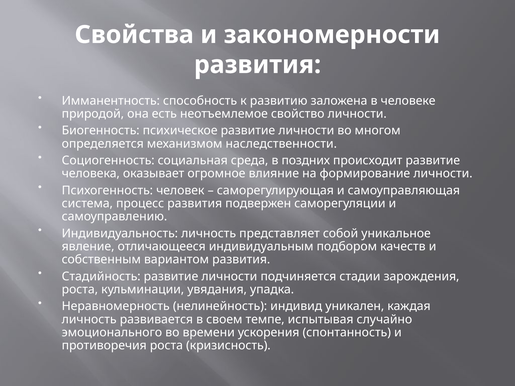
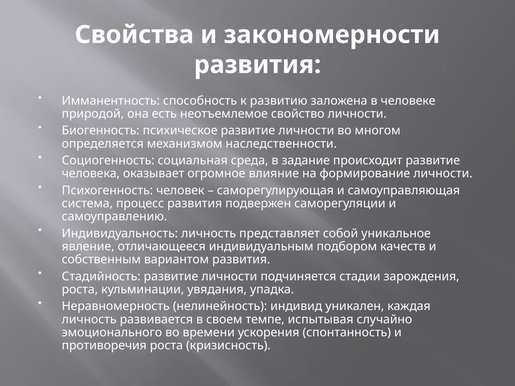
поздних: поздних -> задание (306, 161)
